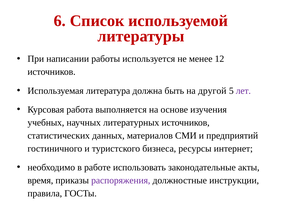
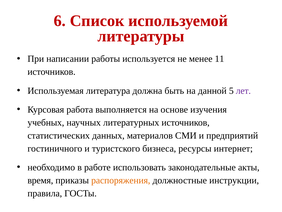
12: 12 -> 11 (219, 59)
другой: другой -> данной (212, 90)
распоряжения colour: purple -> orange (121, 180)
